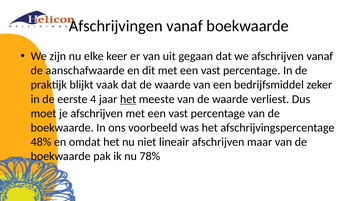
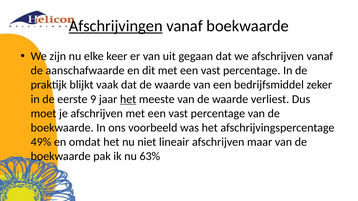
Afschrijvingen underline: none -> present (116, 26)
4: 4 -> 9 (93, 99)
48%: 48% -> 49% (41, 142)
78%: 78% -> 63% (150, 157)
